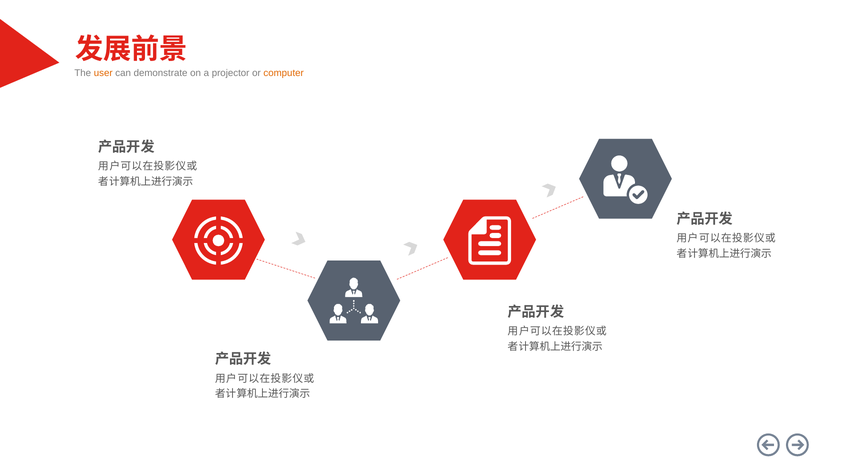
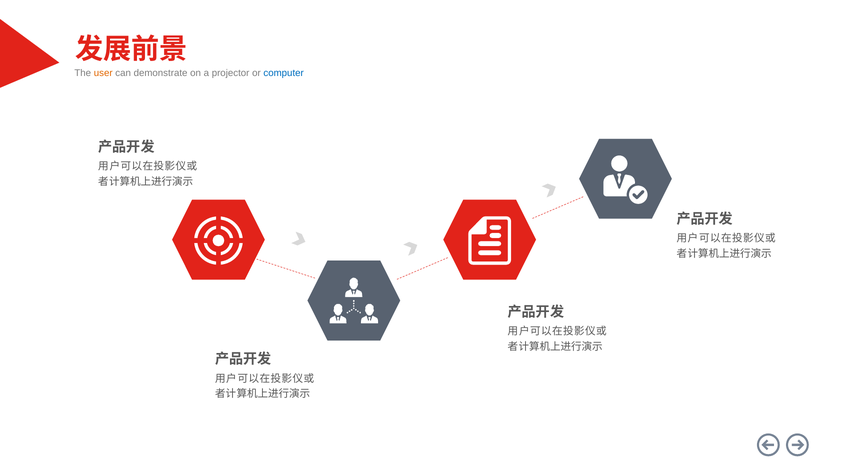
computer colour: orange -> blue (284, 73)
